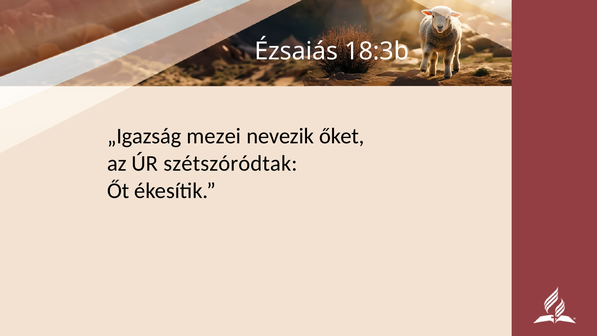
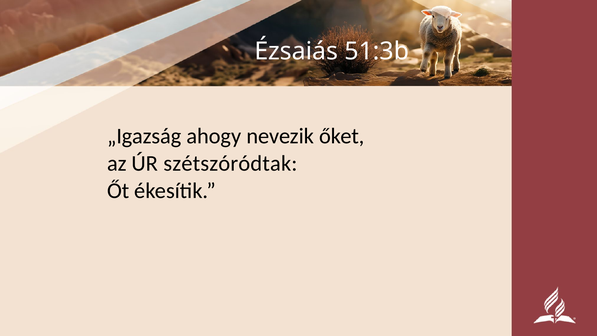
18:3b: 18:3b -> 51:3b (377, 51)
mezei: mezei -> ahogy (214, 136)
